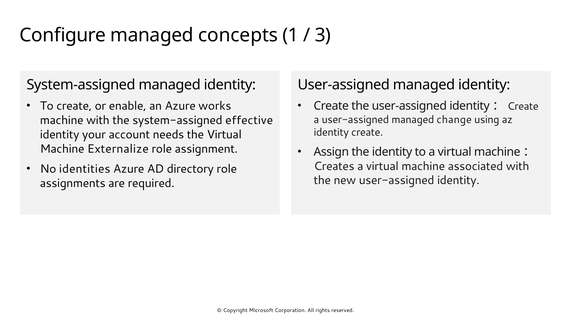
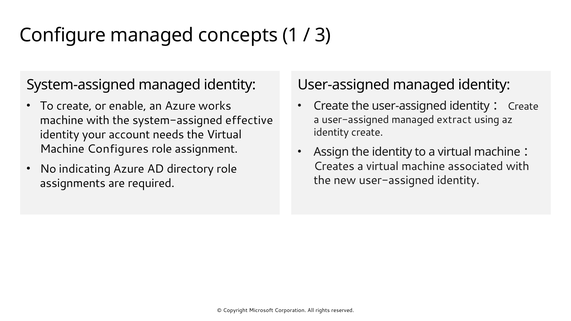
change: change -> extract (454, 120)
Externalize: Externalize -> Configures (118, 149)
identities: identities -> indicating (85, 169)
